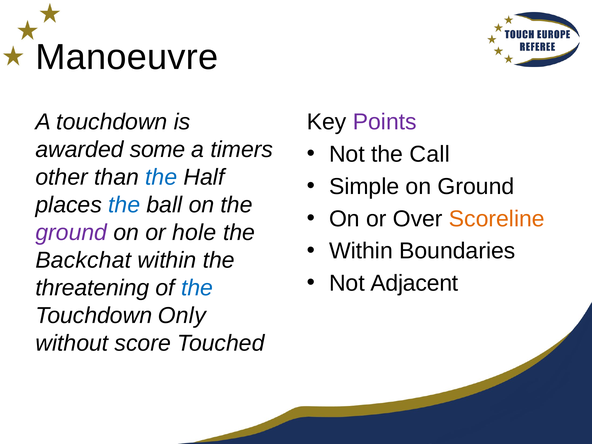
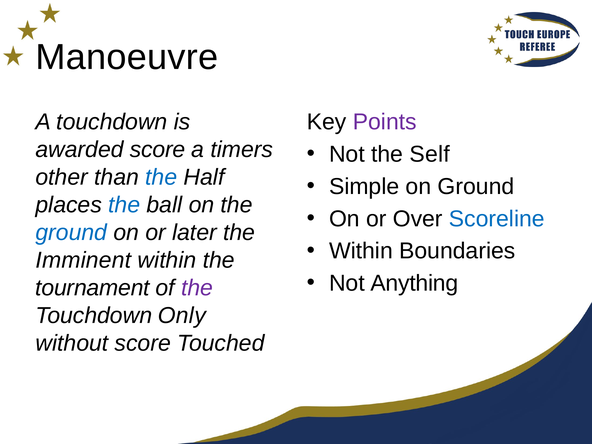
awarded some: some -> score (158, 150)
Call: Call -> Self (430, 154)
Scoreline colour: orange -> blue (497, 219)
ground colour: purple -> blue (71, 233)
hole: hole -> later (194, 233)
Backchat: Backchat -> Imminent (83, 260)
Adjacent: Adjacent -> Anything (414, 283)
threatening: threatening -> tournament (92, 288)
the colour: blue -> purple (197, 288)
